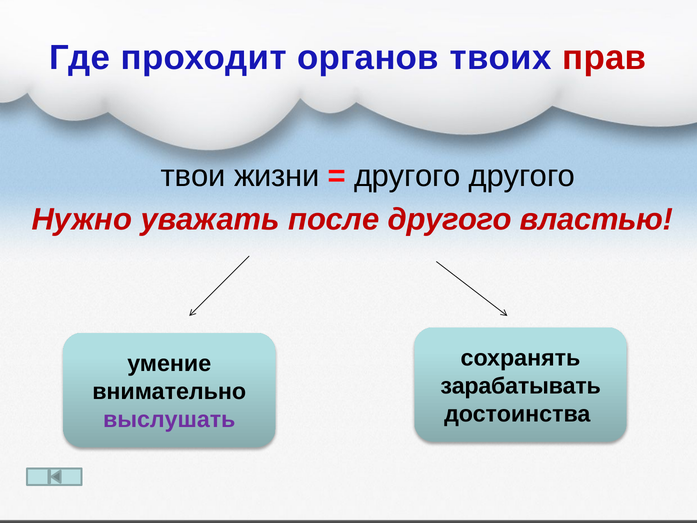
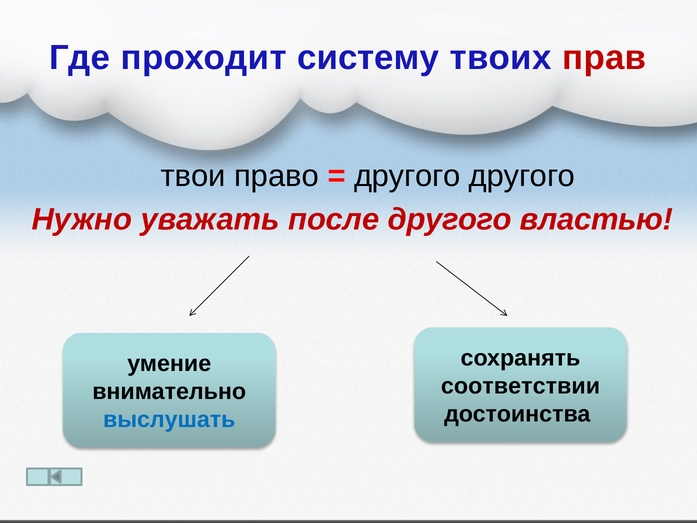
органов: органов -> систему (368, 58)
жизни: жизни -> право (277, 176)
зарабатывать: зарабатывать -> соответствии (520, 386)
выслушать colour: purple -> blue (169, 419)
